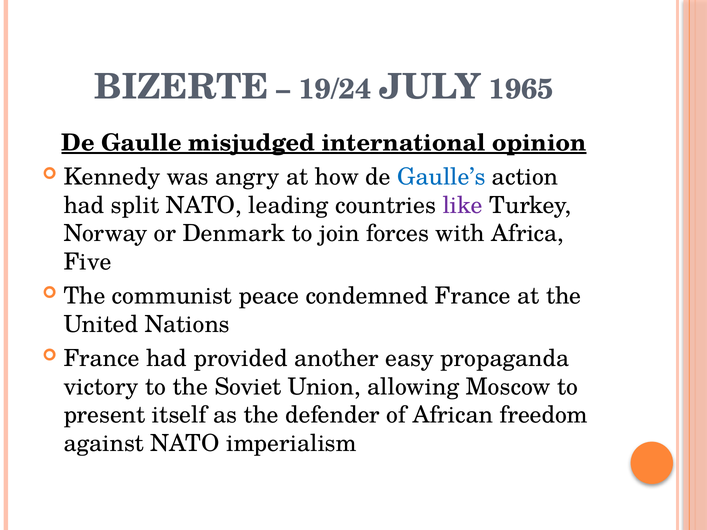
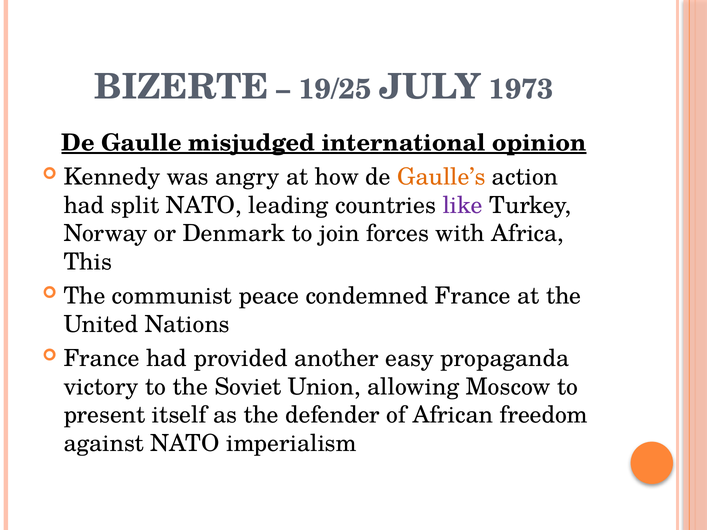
19/24: 19/24 -> 19/25 (335, 90)
1965: 1965 -> 1973 (521, 90)
Gaulle’s colour: blue -> orange (441, 177)
Five: Five -> This (88, 262)
